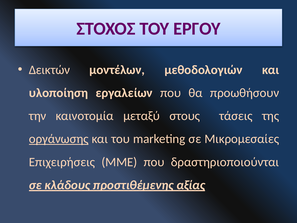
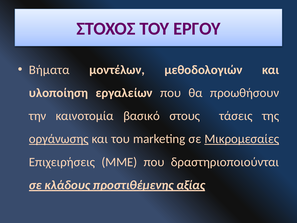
Δεικτών: Δεικτών -> Βήματα (49, 70)
μεταξύ: μεταξύ -> βασικό (142, 116)
Μικρομεσαίες underline: none -> present (242, 139)
